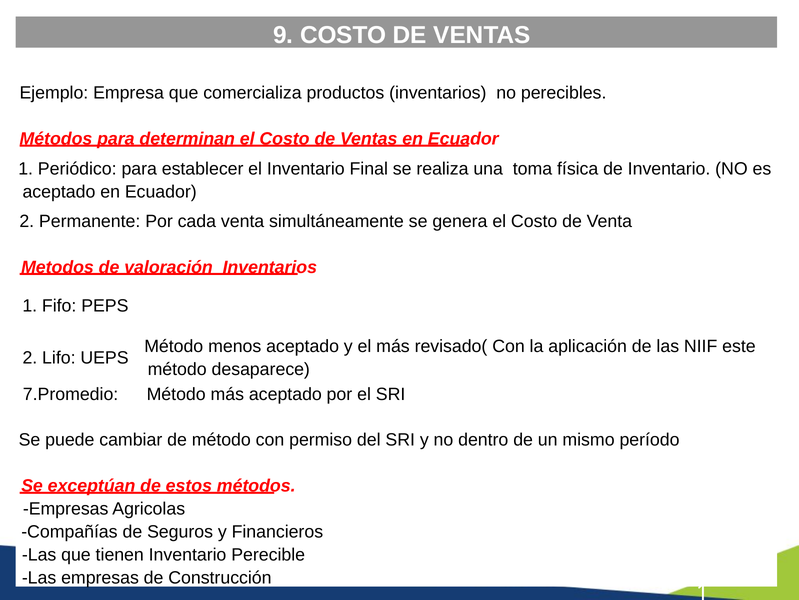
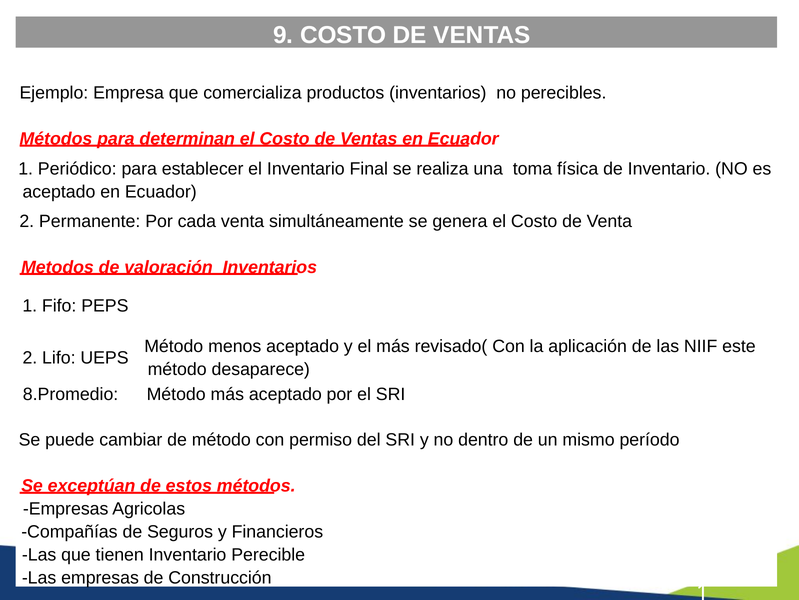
7.Promedio: 7.Promedio -> 8.Promedio (71, 394)
